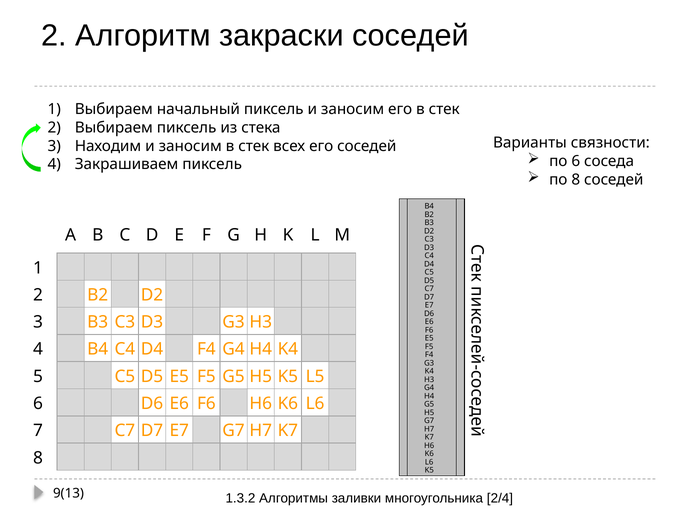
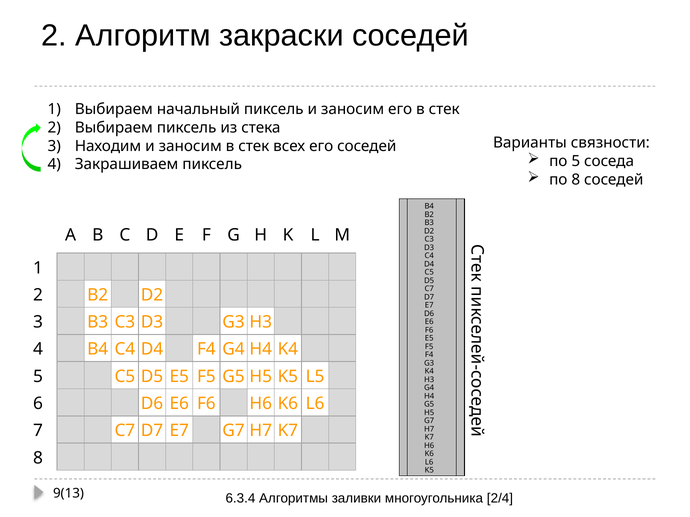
по 6: 6 -> 5 (576, 161)
1.3.2: 1.3.2 -> 6.3.4 (240, 499)
